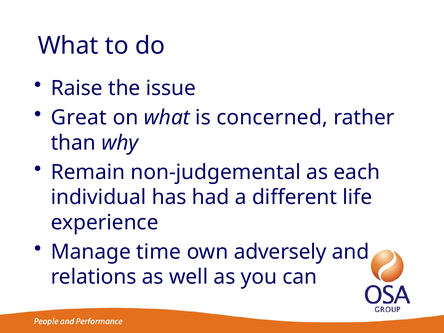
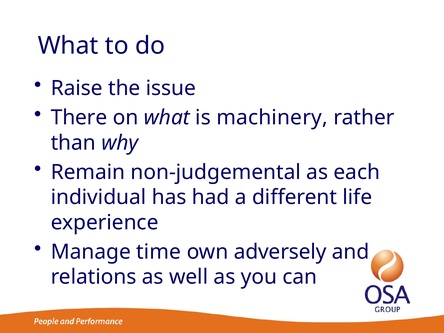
Great: Great -> There (79, 118)
concerned: concerned -> machinery (272, 118)
